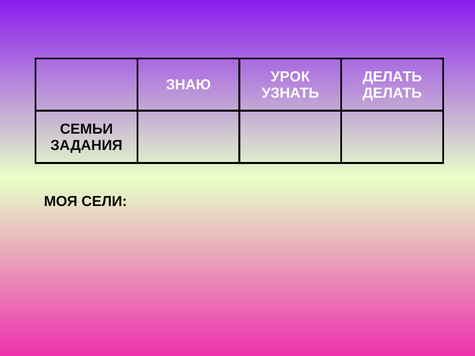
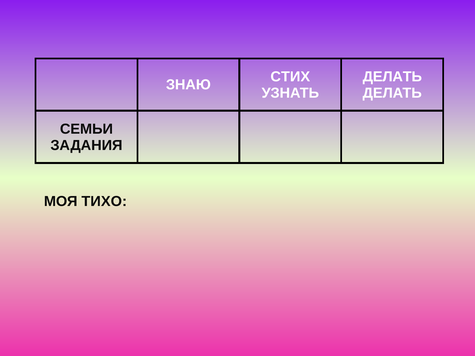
УРОК: УРОК -> СТИХ (290, 77)
СЕЛИ: СЕЛИ -> ТИХО (104, 201)
